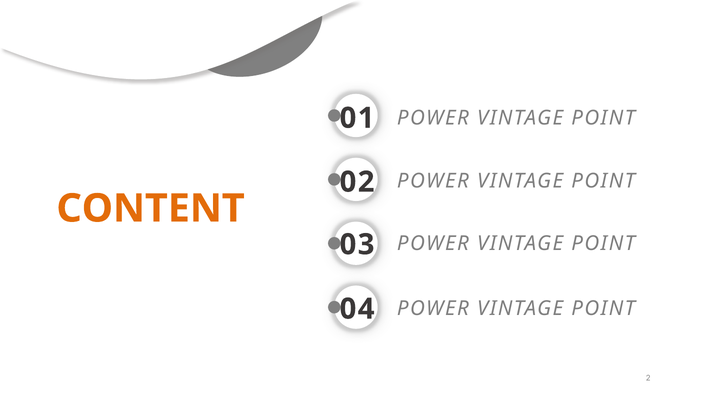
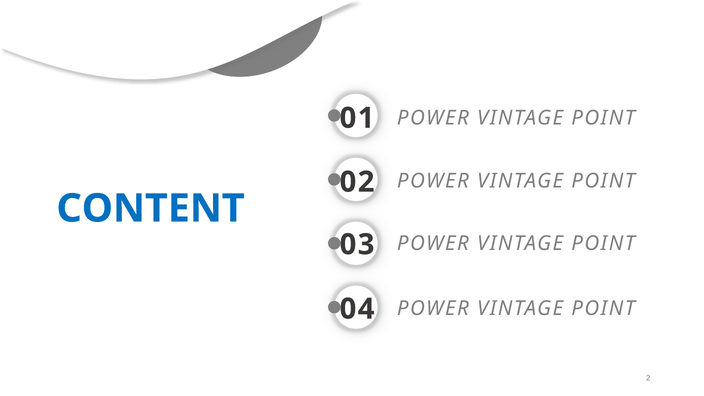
CONTENT colour: orange -> blue (151, 209)
